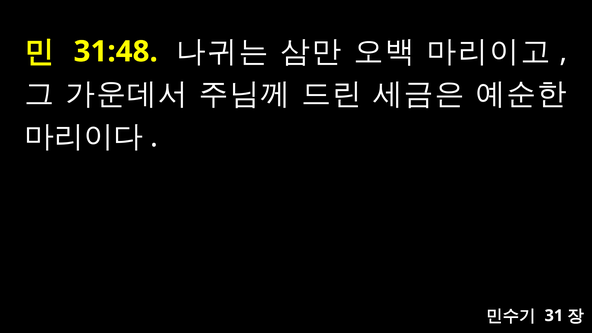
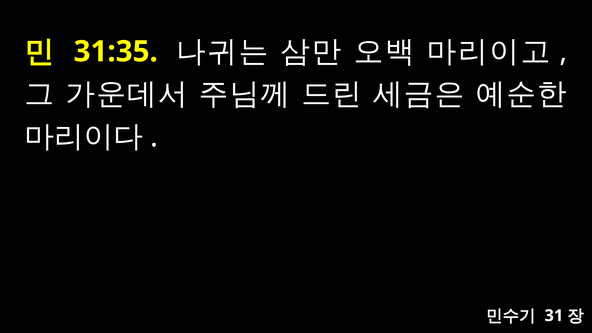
31:48: 31:48 -> 31:35 (116, 52)
